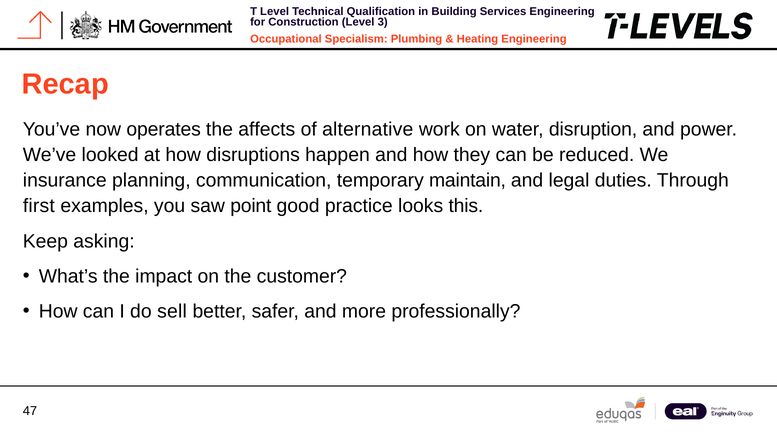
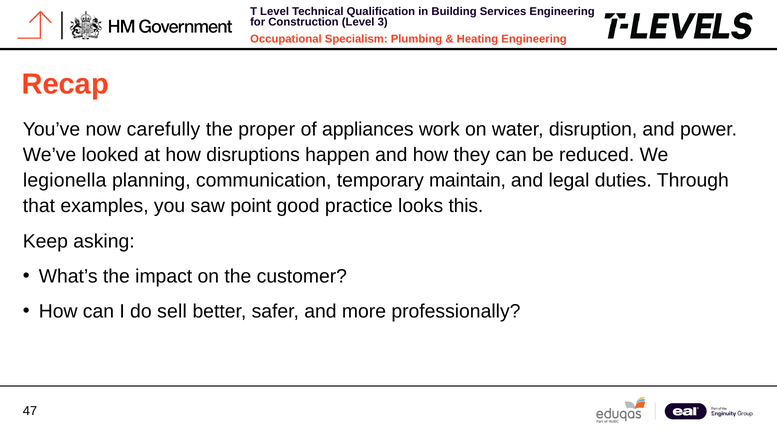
operates: operates -> carefully (163, 130)
affects: affects -> proper (267, 130)
alternative: alternative -> appliances (368, 130)
insurance: insurance -> legionella (65, 181)
first: first -> that (39, 206)
